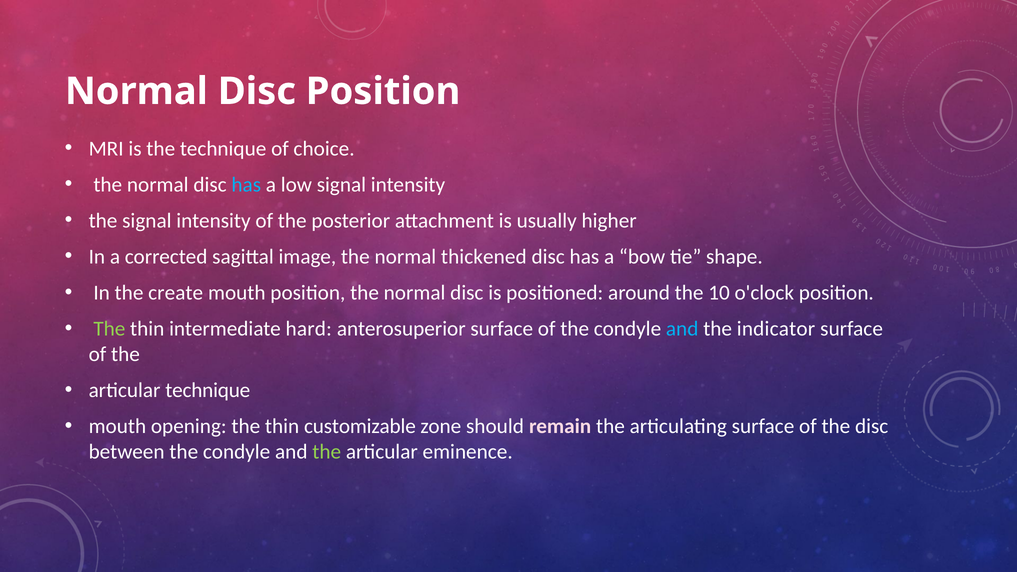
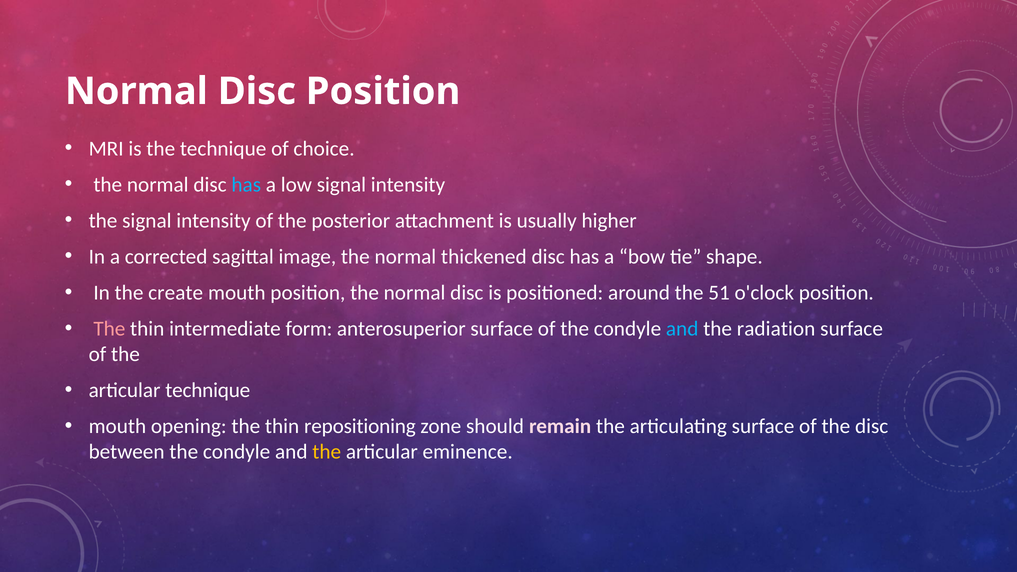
10: 10 -> 51 (719, 293)
The colour: light green -> pink (109, 329)
hard: hard -> form (309, 329)
indicator: indicator -> radiation (776, 329)
customizable: customizable -> repositioning (360, 426)
the colour: light green -> yellow (327, 452)
